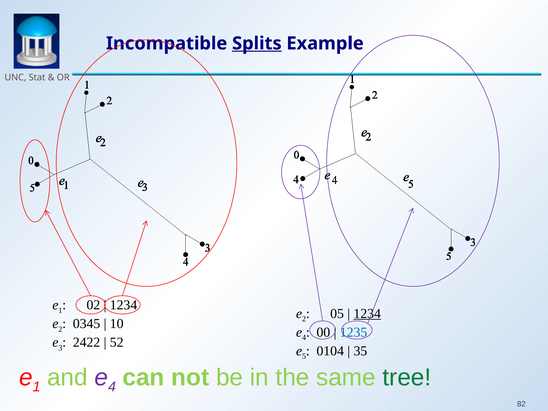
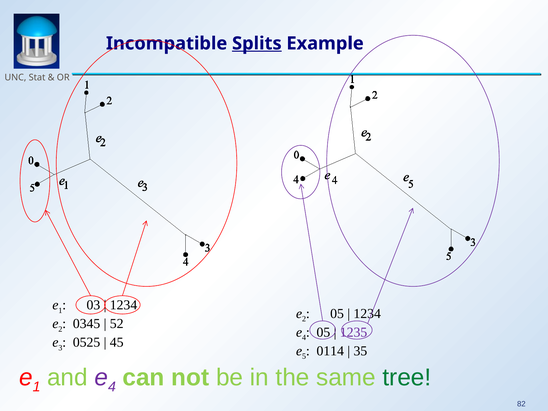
02: 02 -> 03 (93, 305)
1234 underline: present -> none (367, 313)
10: 10 -> 52 (117, 324)
00: 00 -> 05 (323, 332)
1235 colour: blue -> purple (354, 332)
2422: 2422 -> 0525 (87, 342)
52: 52 -> 45 (117, 342)
0104: 0104 -> 0114 (330, 351)
